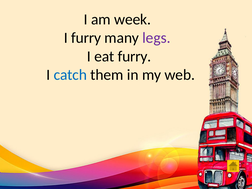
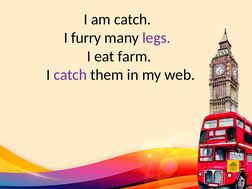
am week: week -> catch (133, 19)
eat furry: furry -> farm (134, 56)
catch colour: blue -> purple (70, 75)
